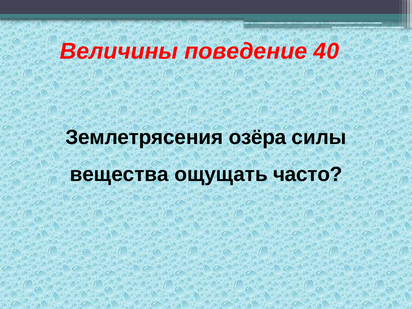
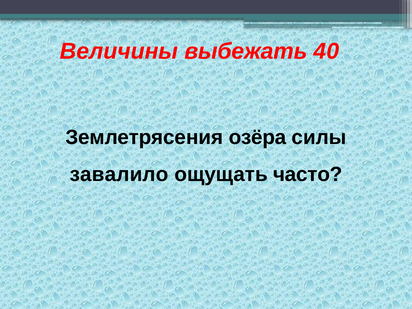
поведение: поведение -> выбежать (246, 51)
вещества: вещества -> завалило (119, 174)
